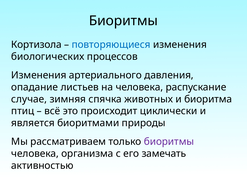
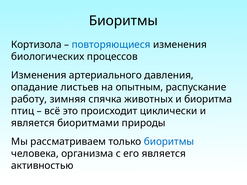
на человека: человека -> опытным (139, 87)
случае: случае -> работу (29, 99)
биоритмы colour: purple -> blue (169, 142)
его замечать: замечать -> является (164, 154)
